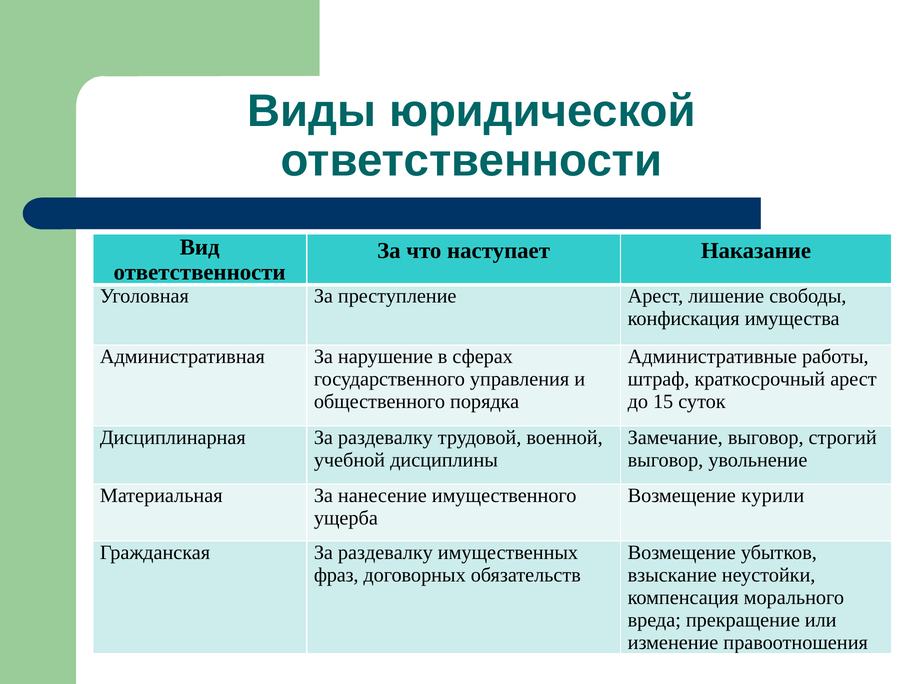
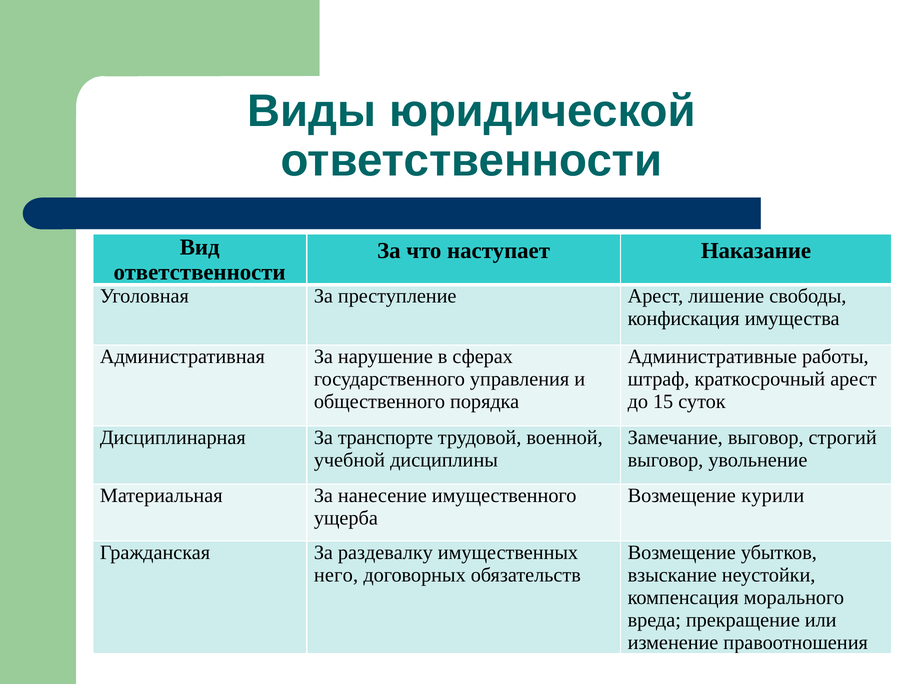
Дисциплинарная За раздевалку: раздевалку -> транспорте (385, 438)
фраз: фраз -> него (336, 576)
